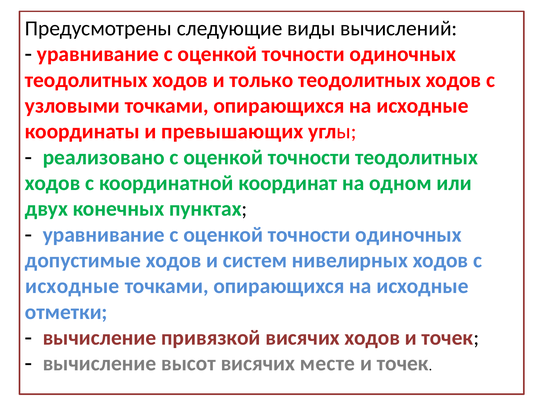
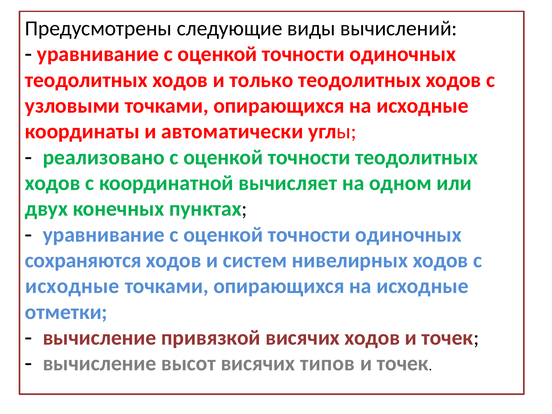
превышающих: превышающих -> автоматически (232, 132)
координат: координат -> вычисляет (288, 183)
допустимые: допустимые -> сохраняются (83, 260)
месте: месте -> типов (328, 364)
